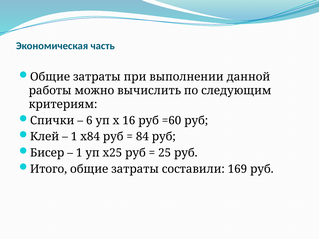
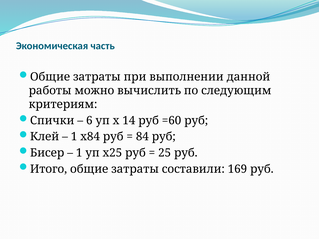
16: 16 -> 14 (129, 121)
